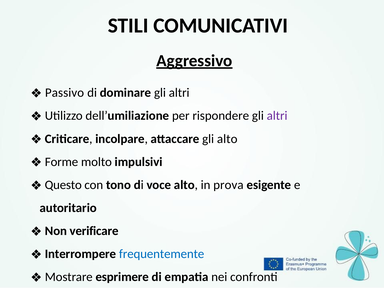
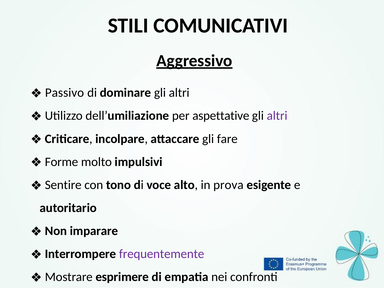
rispondere: rispondere -> aspettative (221, 116)
gli alto: alto -> fare (227, 139)
Questo: Questo -> Sentire (63, 185)
verificare: verificare -> imparare (94, 231)
frequentemente colour: blue -> purple (162, 254)
